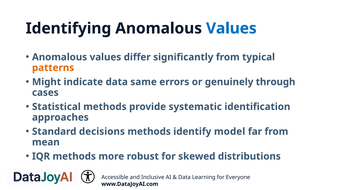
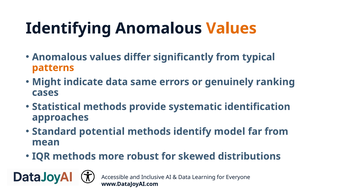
Values colour: blue -> orange (231, 28)
through: through -> ranking (275, 82)
decisions: decisions -> potential (102, 131)
